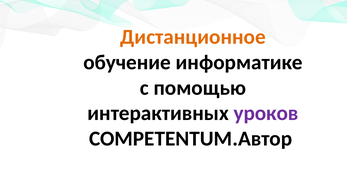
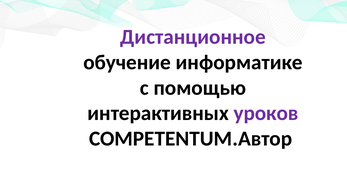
Дистанционное colour: orange -> purple (193, 37)
